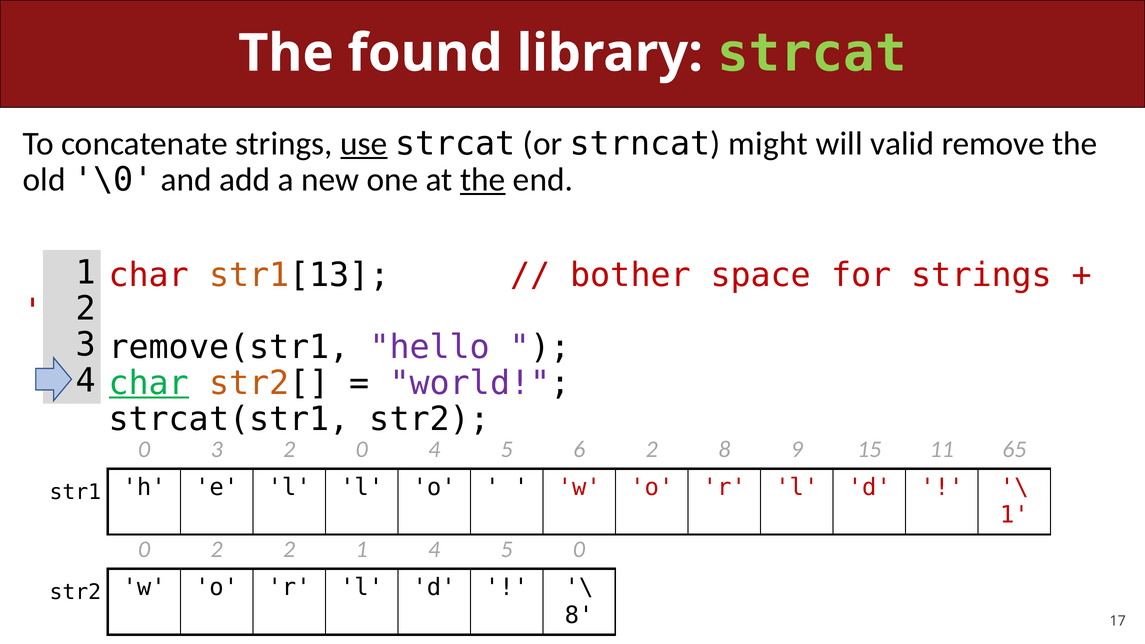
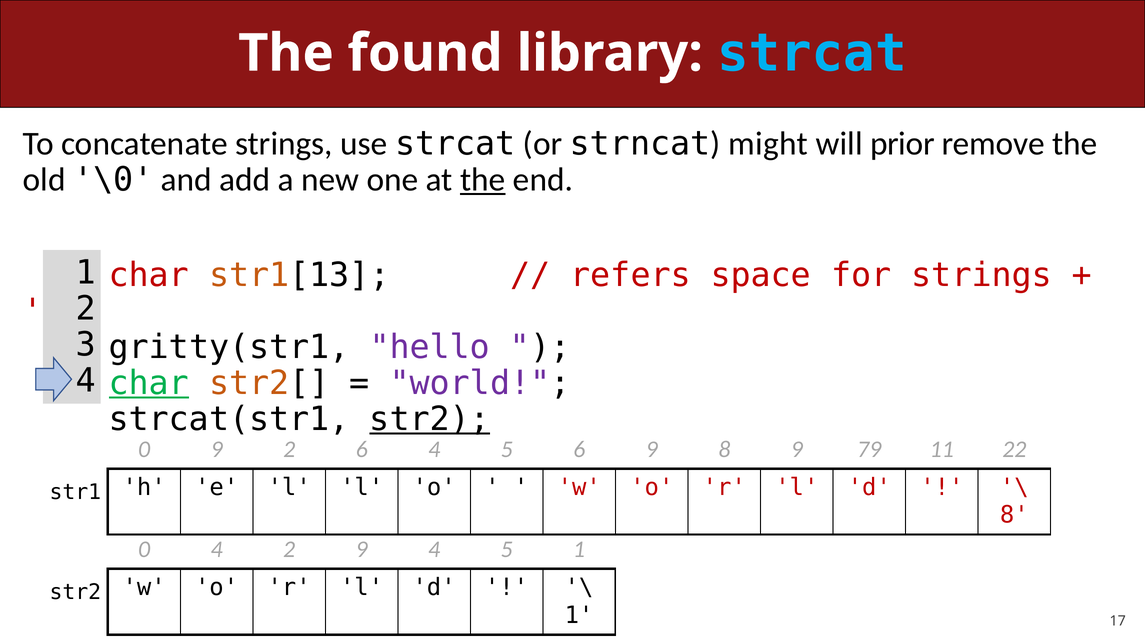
strcat colour: light green -> light blue (812, 53)
use underline: present -> none (364, 144)
valid: valid -> prior (902, 144)
bother: bother -> refers (631, 275)
remove(str1: remove(str1 -> gritty(str1 (229, 347)
str2 underline: none -> present (430, 419)
0 3: 3 -> 9 (217, 449)
2 0: 0 -> 6 (362, 449)
6 2: 2 -> 9 (652, 449)
15: 15 -> 79 (869, 449)
65: 65 -> 22 (1014, 449)
1: 1 -> 8 (1014, 515)
0 2: 2 -> 4 (217, 549)
2 1: 1 -> 9 (362, 549)
5 0: 0 -> 1 (579, 549)
8: 8 -> 1 (579, 615)
